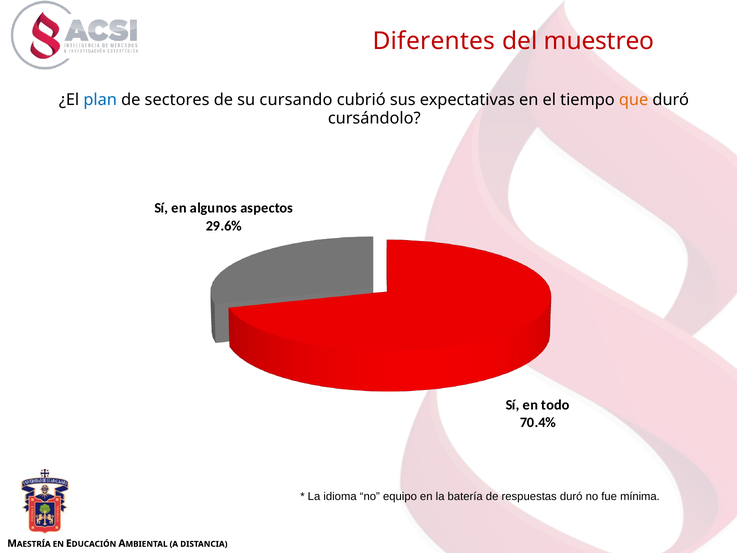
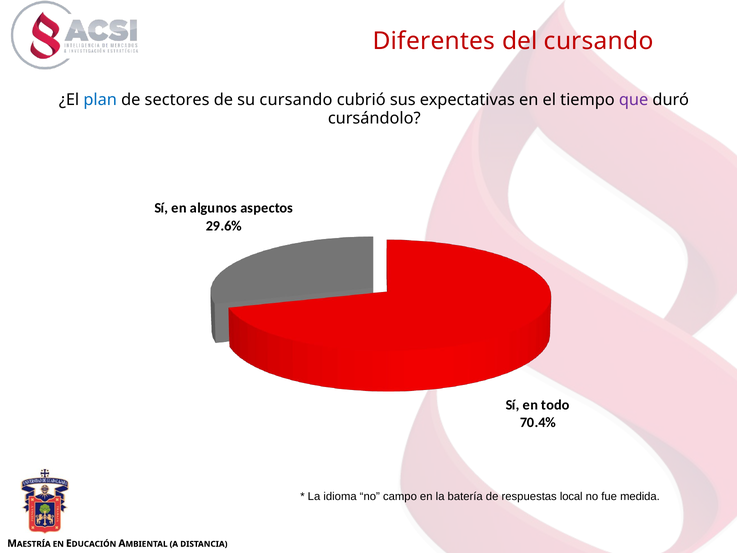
del muestreo: muestreo -> cursando (599, 41)
que colour: orange -> purple (634, 100)
equipo: equipo -> campo (400, 496)
respuestas duró: duró -> local (571, 496)
mínima: mínima -> medida (640, 496)
